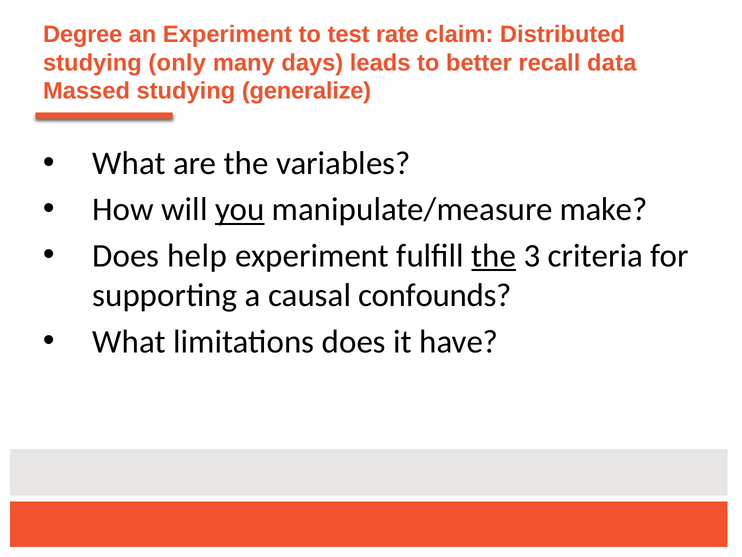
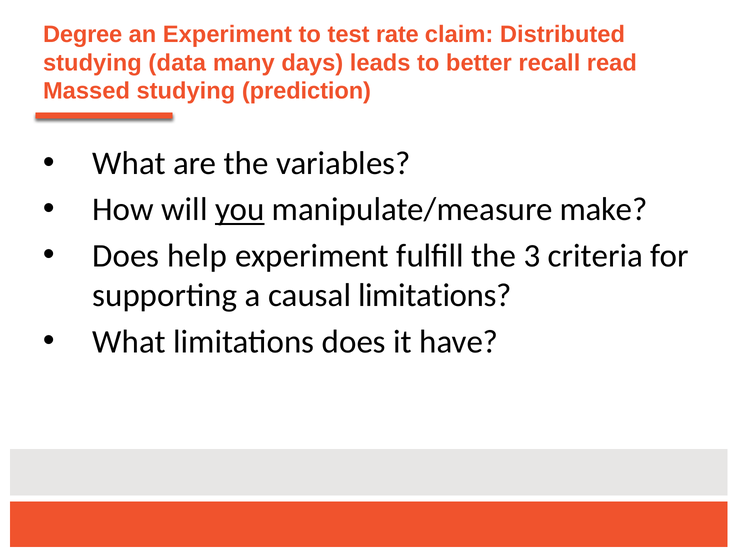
only: only -> data (177, 63)
data: data -> read (612, 63)
generalize: generalize -> prediction (306, 91)
the underline: present -> none (494, 256)
causal confounds: confounds -> limitations (435, 295)
